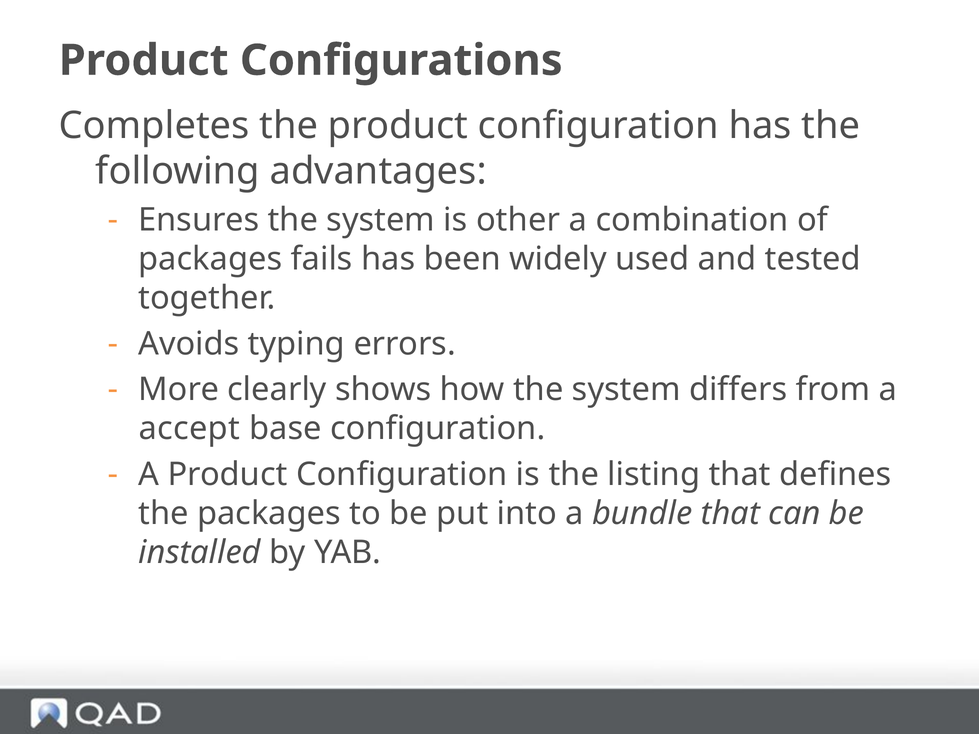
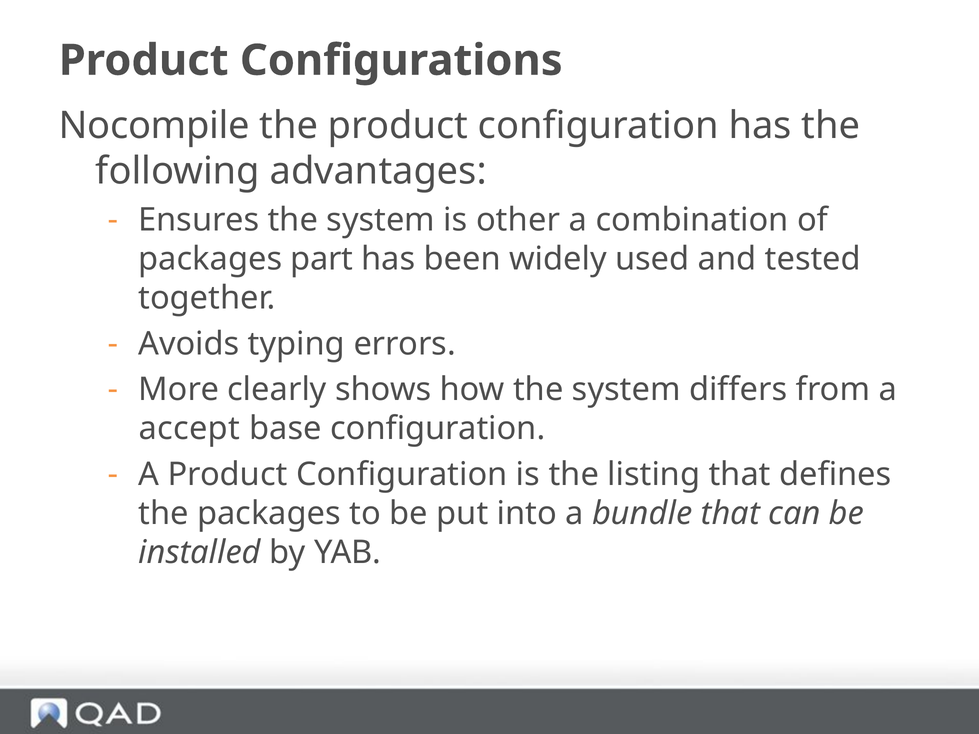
Completes: Completes -> Nocompile (154, 126)
fails: fails -> part (322, 259)
